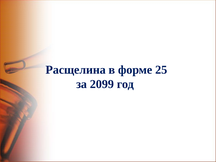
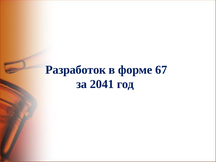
Расщелина: Расщелина -> Разработок (76, 70)
25: 25 -> 67 (161, 70)
2099: 2099 -> 2041 (102, 84)
